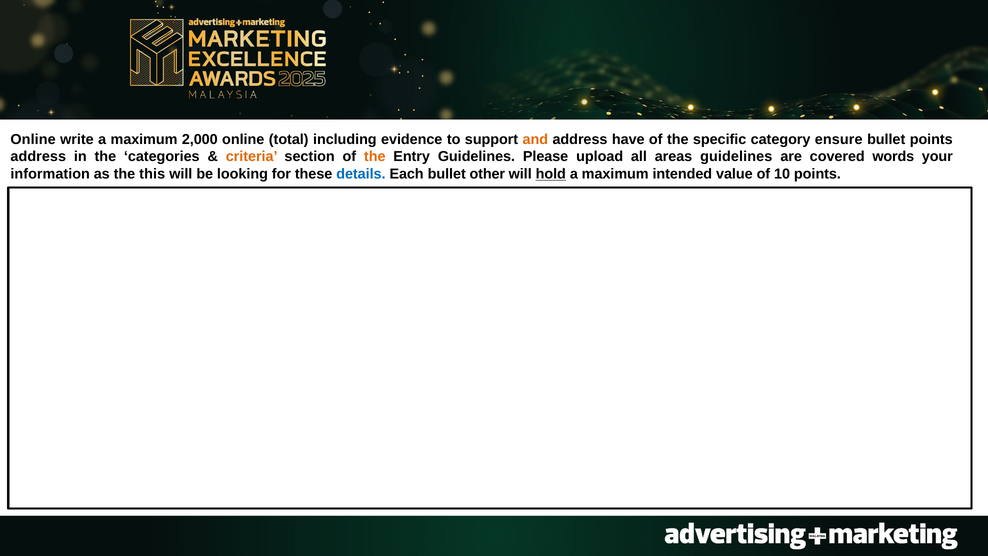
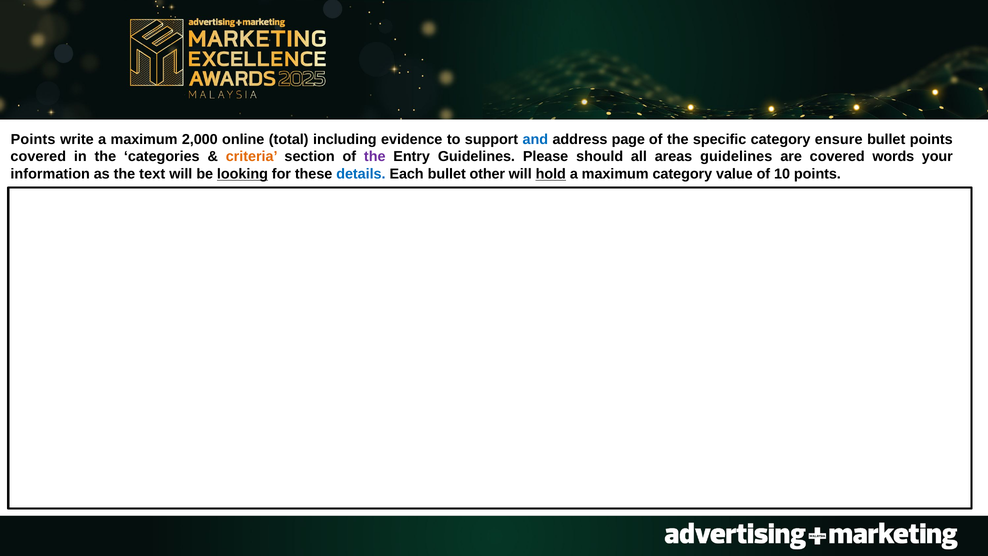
Online: Online -> Points (33, 139)
and colour: orange -> blue (535, 139)
have: have -> page (628, 139)
address: address -> covered (38, 157)
the colour: orange -> purple (375, 157)
upload: upload -> should (600, 157)
this: this -> text (152, 174)
looking underline: none -> present (242, 174)
maximum intended: intended -> category (682, 174)
